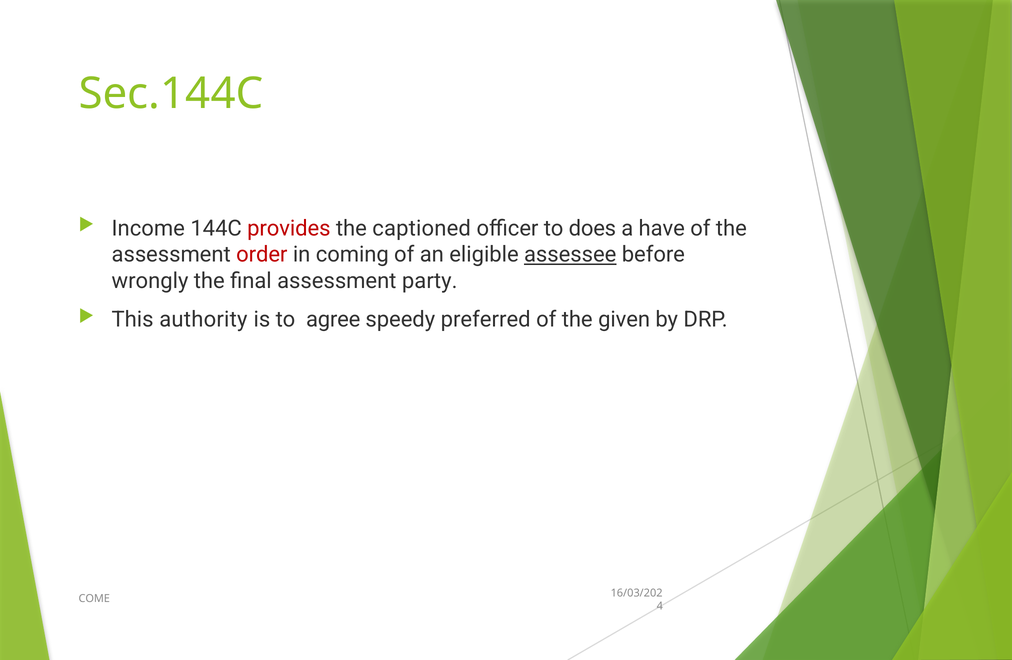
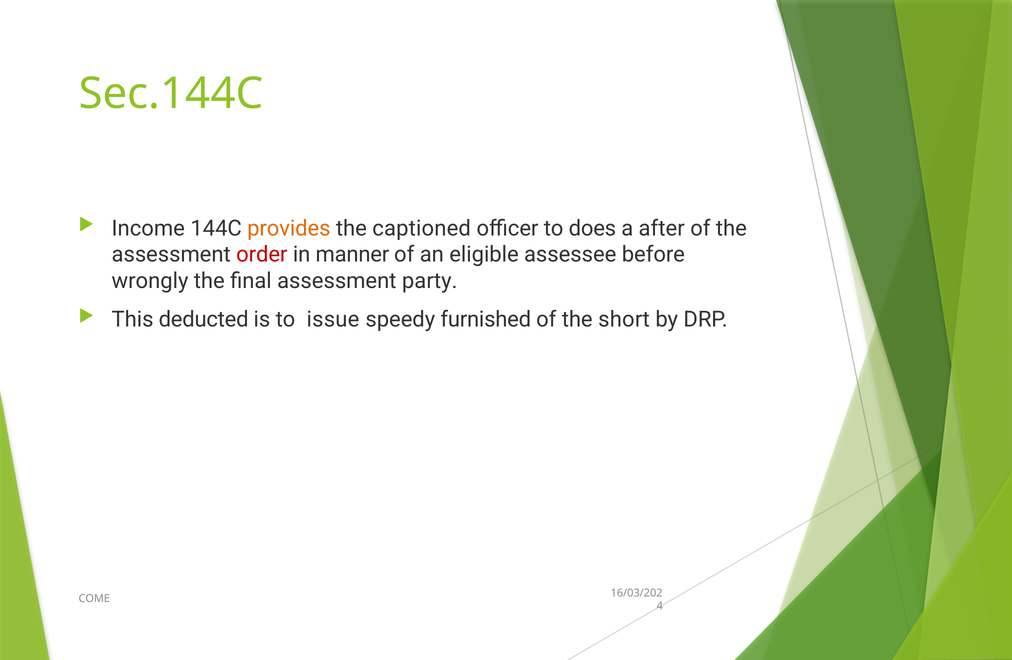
provides colour: red -> orange (289, 228)
have: have -> after (662, 228)
coming: coming -> manner (352, 255)
assessee underline: present -> none (570, 255)
authority: authority -> deducted (204, 320)
agree: agree -> issue (333, 320)
preferred: preferred -> furnished (486, 320)
given: given -> short (624, 320)
